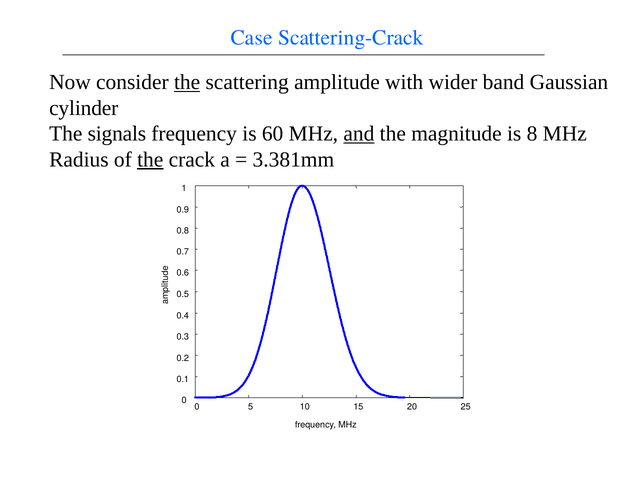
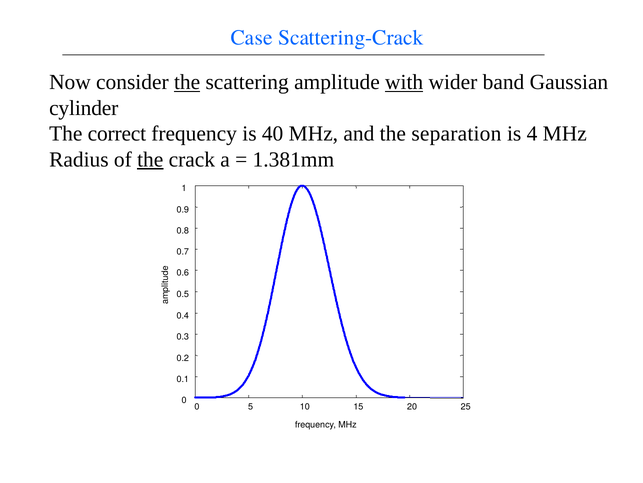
with underline: none -> present (404, 82)
signals: signals -> correct (117, 134)
60: 60 -> 40 (273, 134)
and underline: present -> none (359, 134)
magnitude: magnitude -> separation (456, 134)
8: 8 -> 4 (532, 134)
3.381mm: 3.381mm -> 1.381mm (293, 159)
